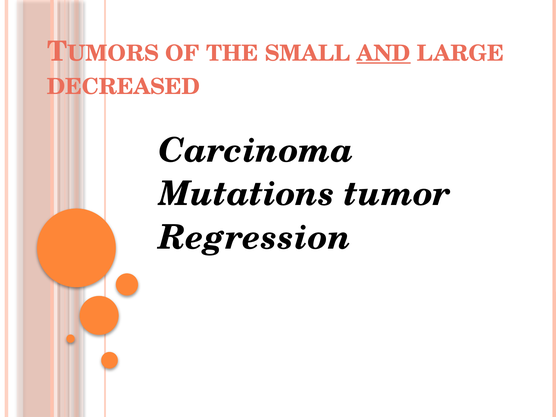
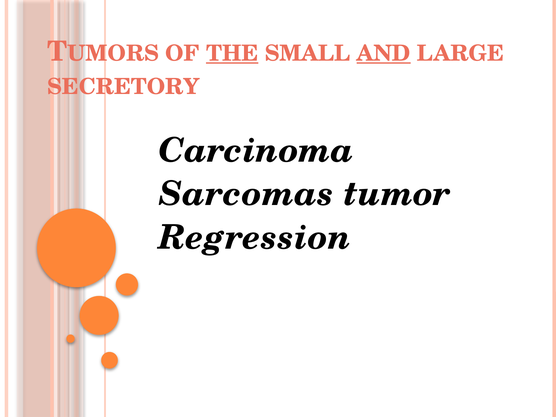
THE underline: none -> present (232, 53)
DECREASED: DECREASED -> SECRETORY (123, 87)
Mutations: Mutations -> Sarcomas (246, 194)
